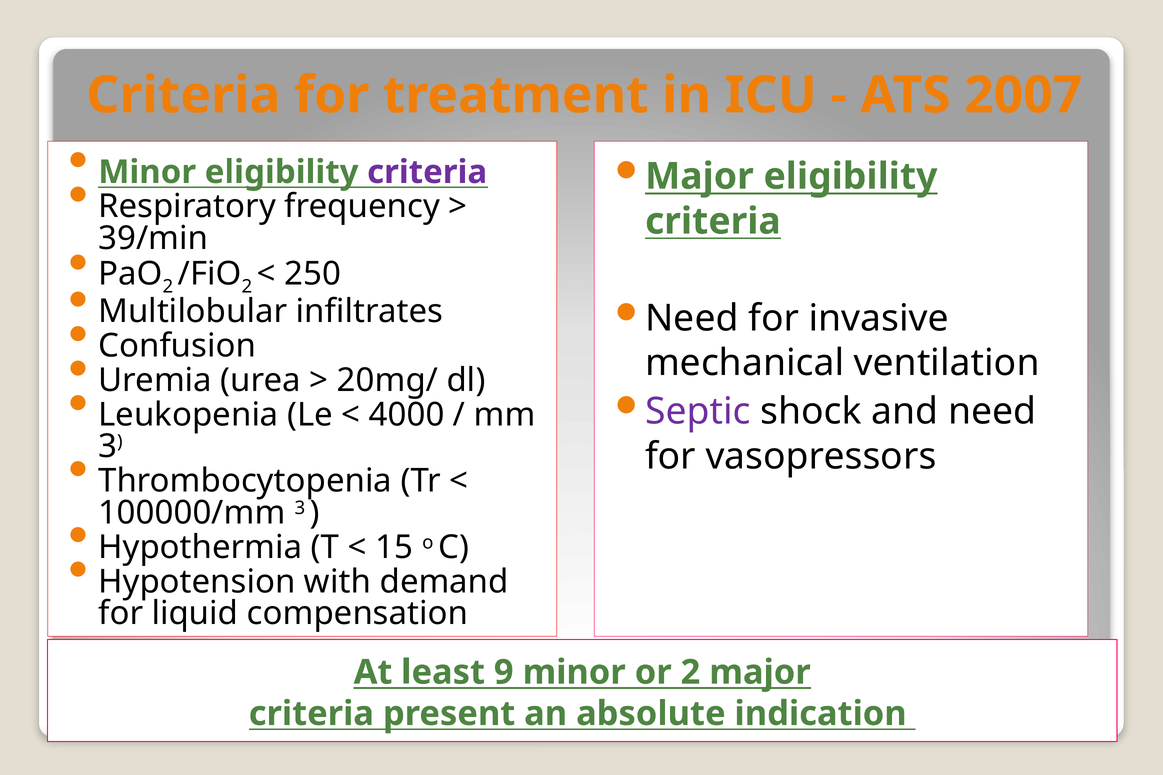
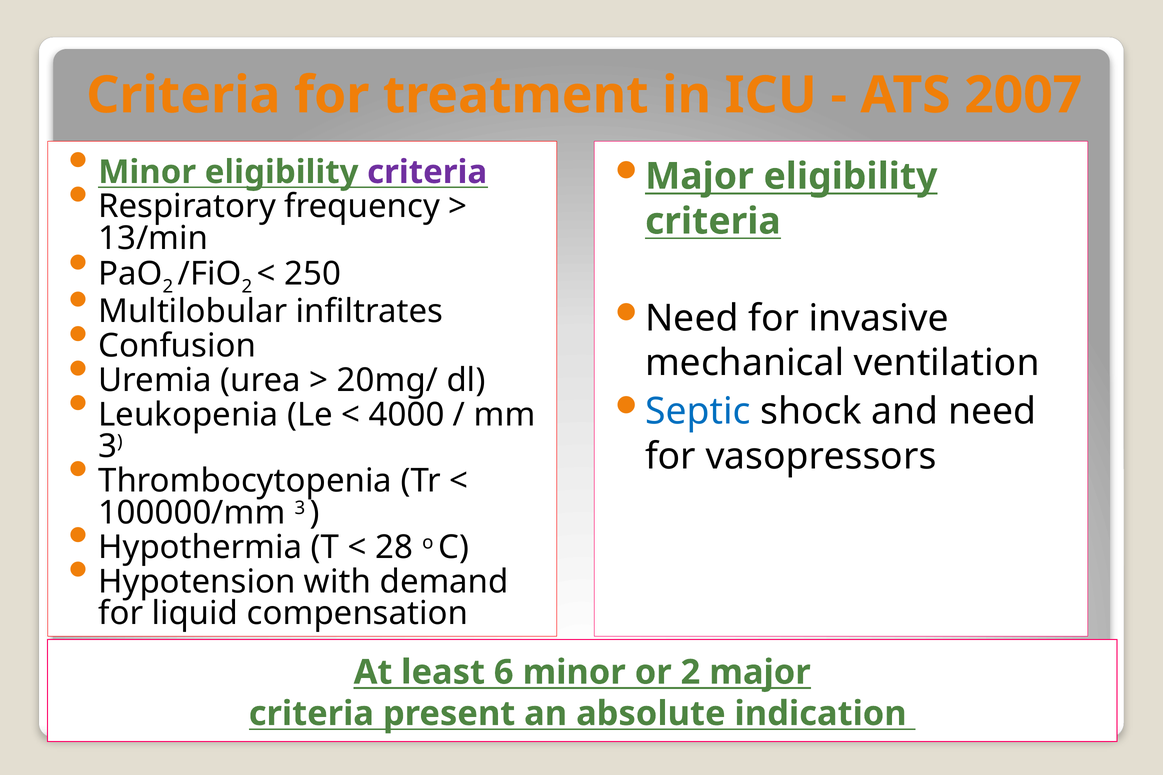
39/min: 39/min -> 13/min (153, 238)
Septic colour: purple -> blue (698, 412)
15: 15 -> 28 (394, 547)
9: 9 -> 6 (504, 673)
